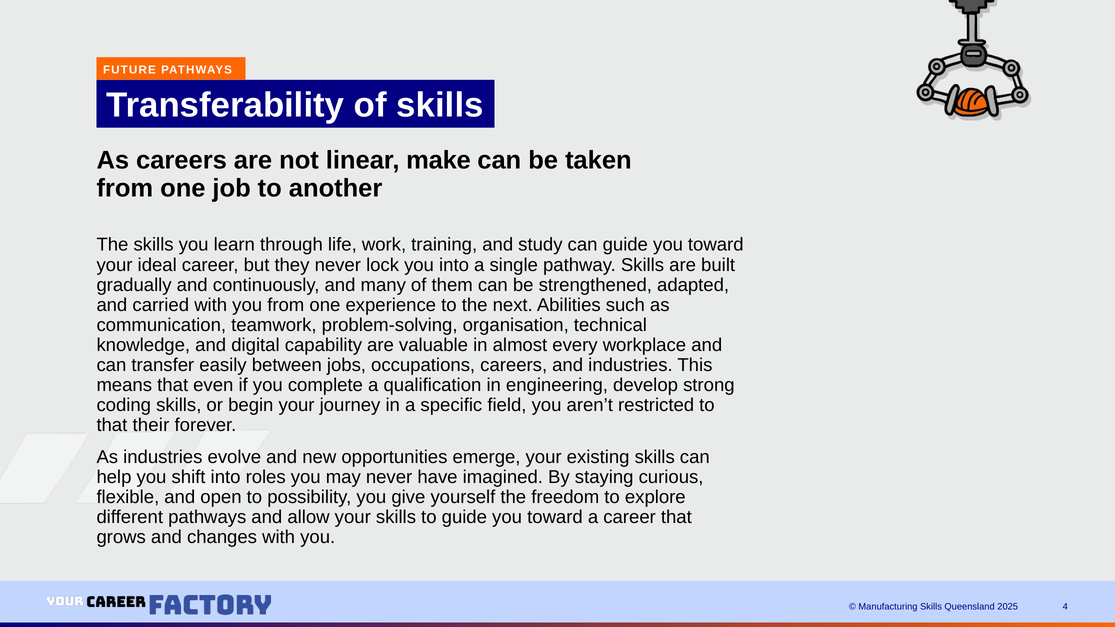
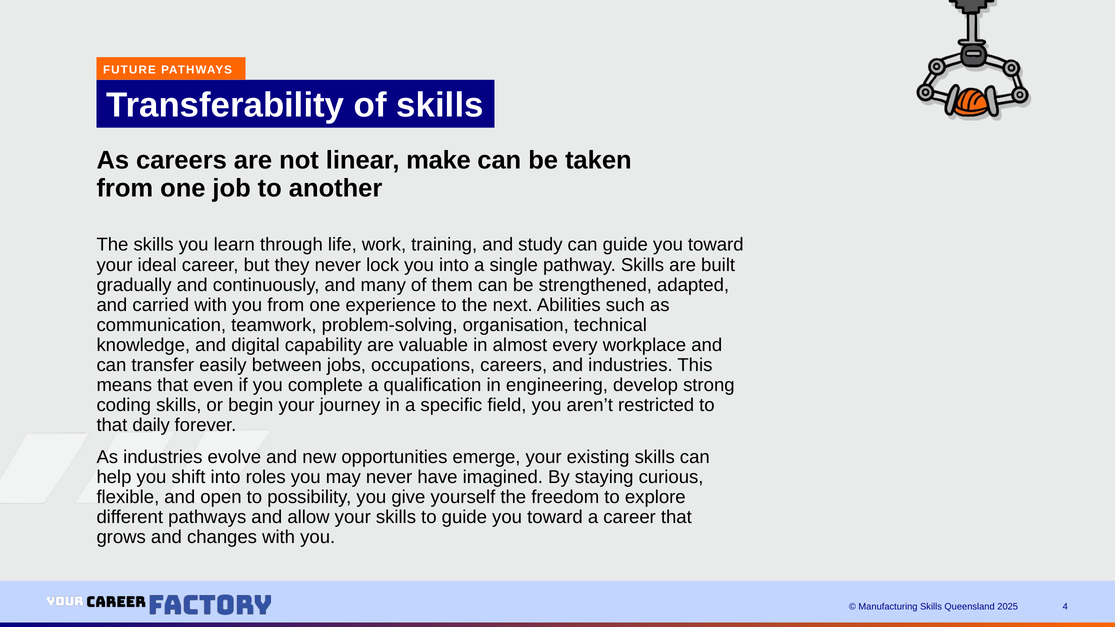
their: their -> daily (151, 425)
